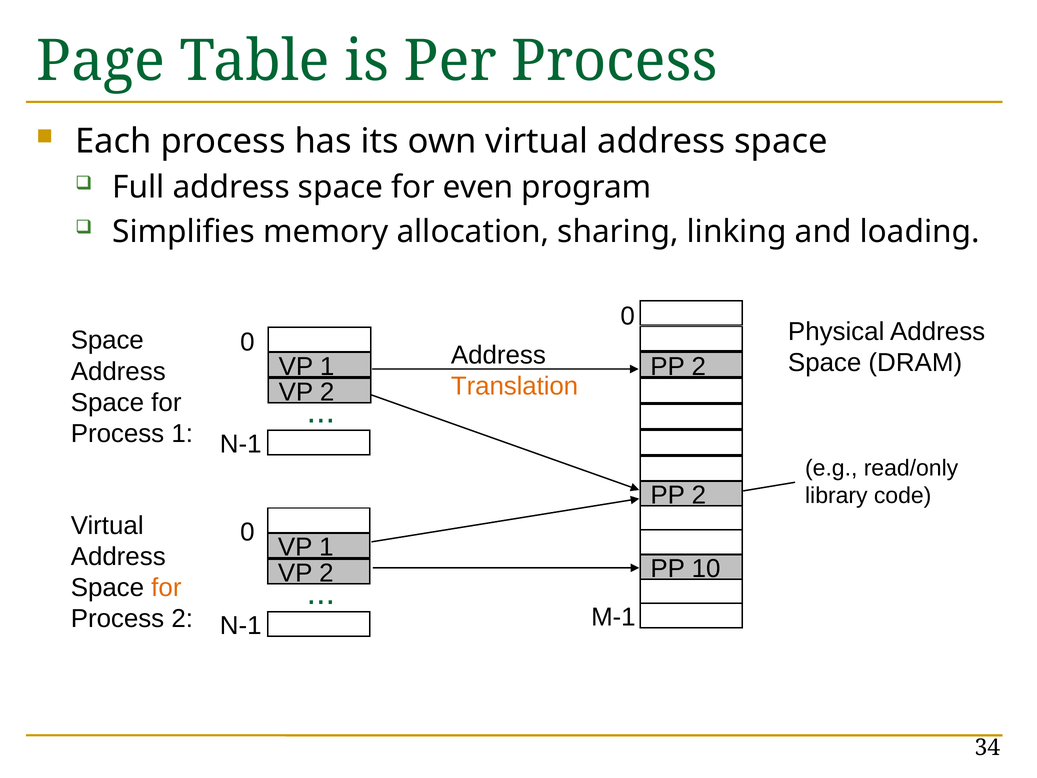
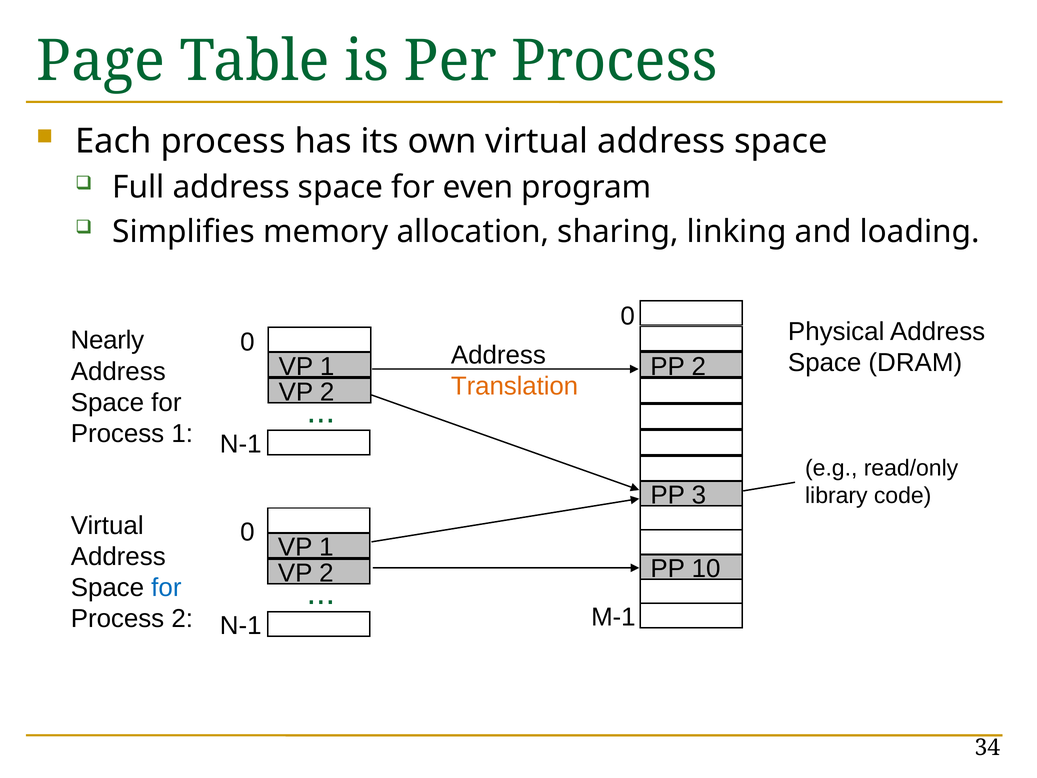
Space: Space -> Nearly (107, 340)
2: 2 -> 3 (699, 495)
for colour: orange -> blue (166, 588)
